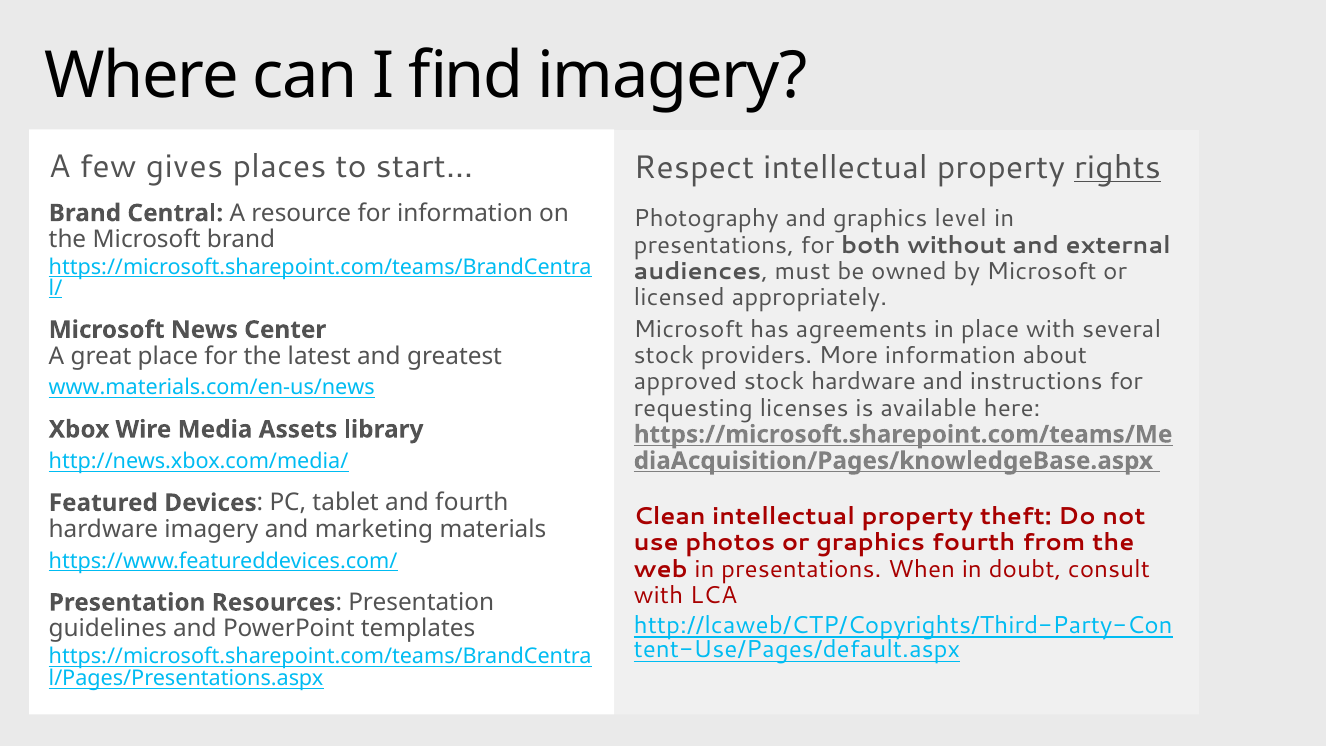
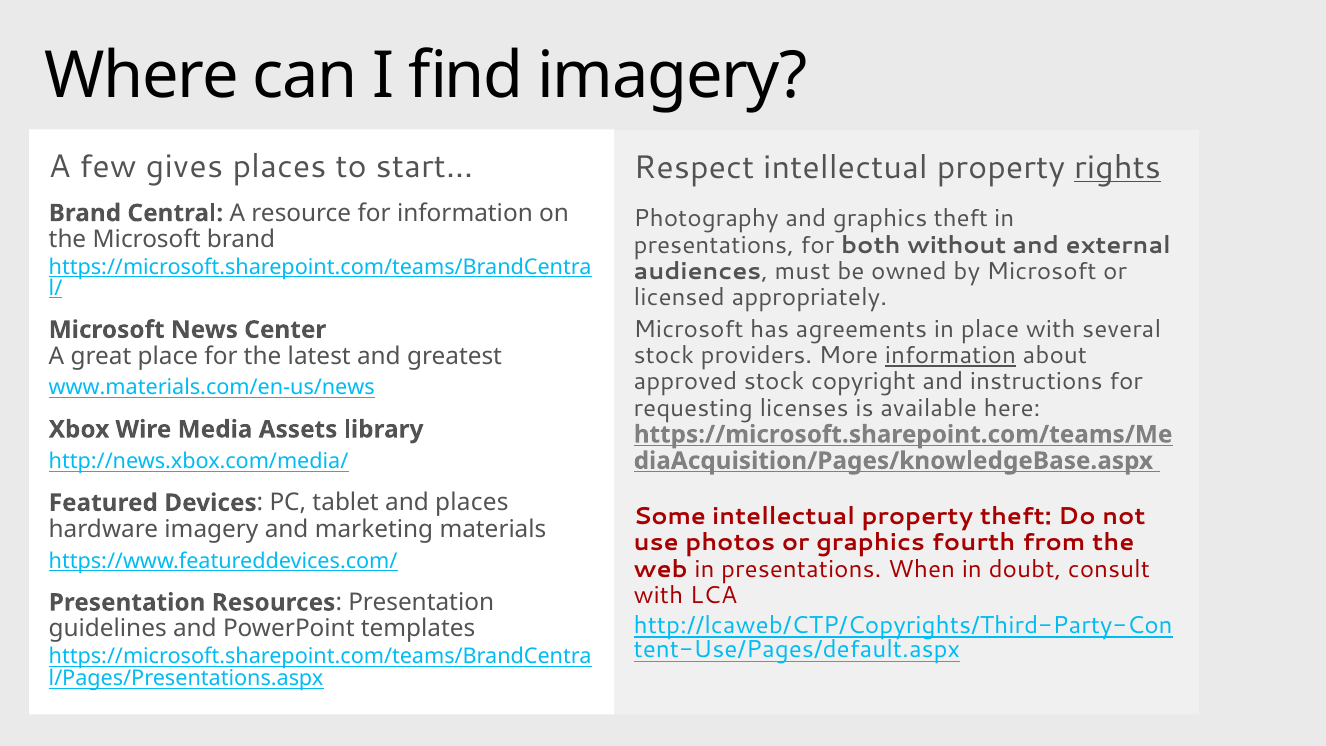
graphics level: level -> theft (961, 219)
information underline: none -> present (951, 355)
stock hardware: hardware -> copyright (863, 382)
and fourth: fourth -> places (472, 503)
Clean: Clean -> Some (670, 516)
